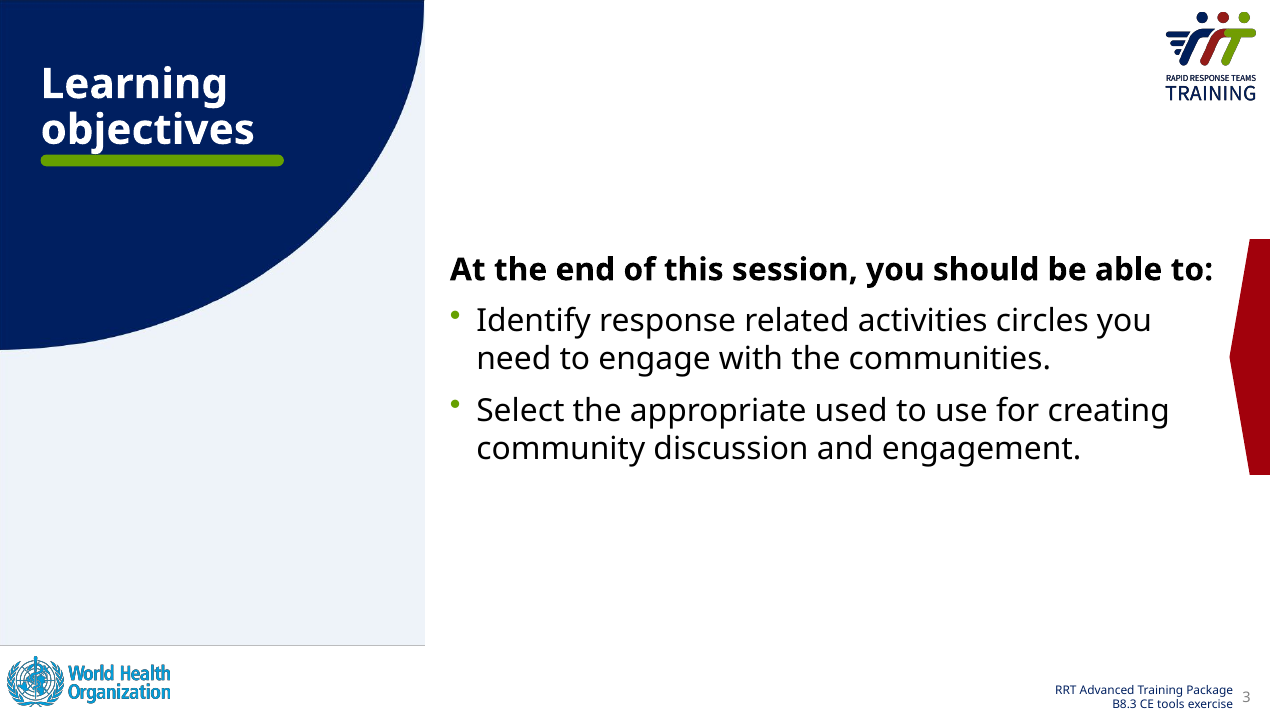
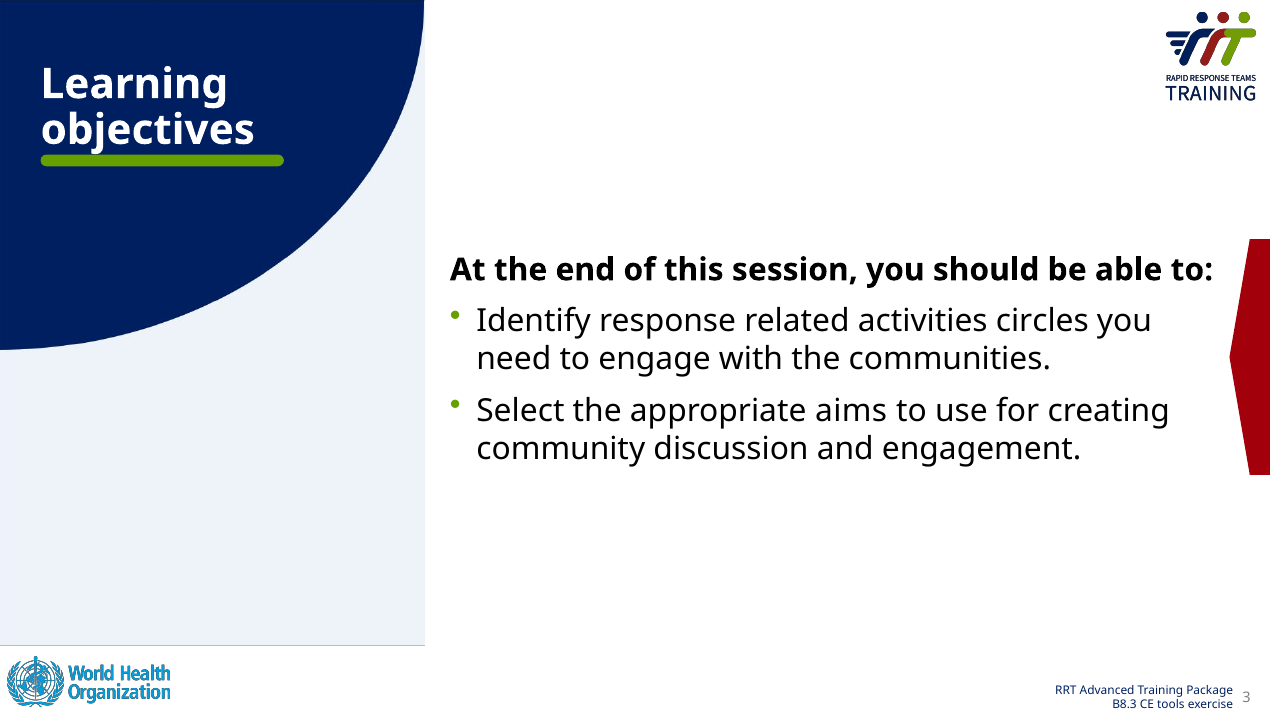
used: used -> aims (851, 411)
